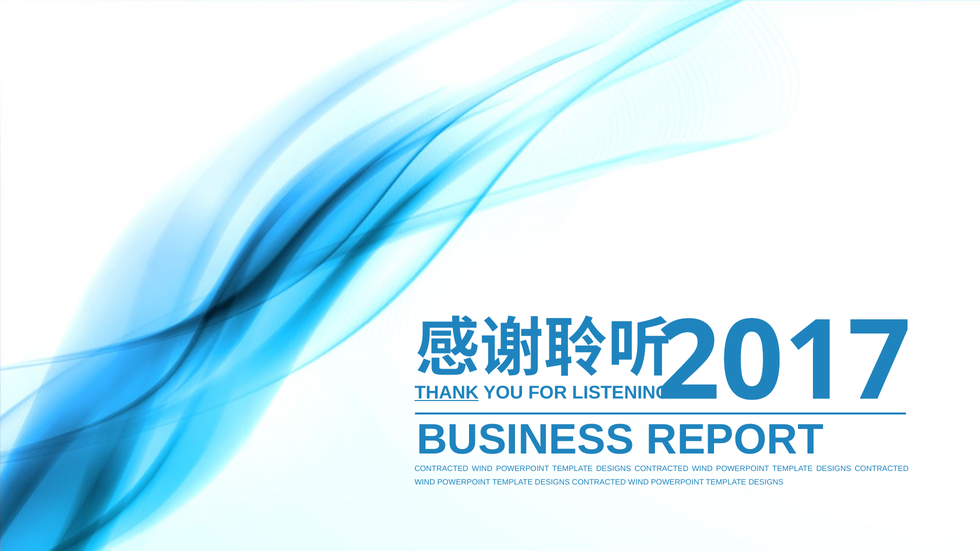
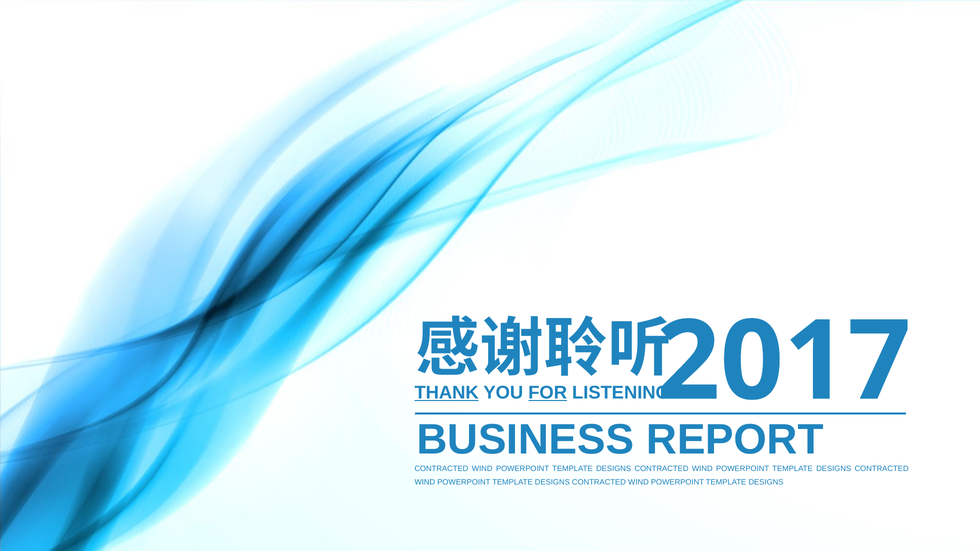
FOR underline: none -> present (548, 393)
